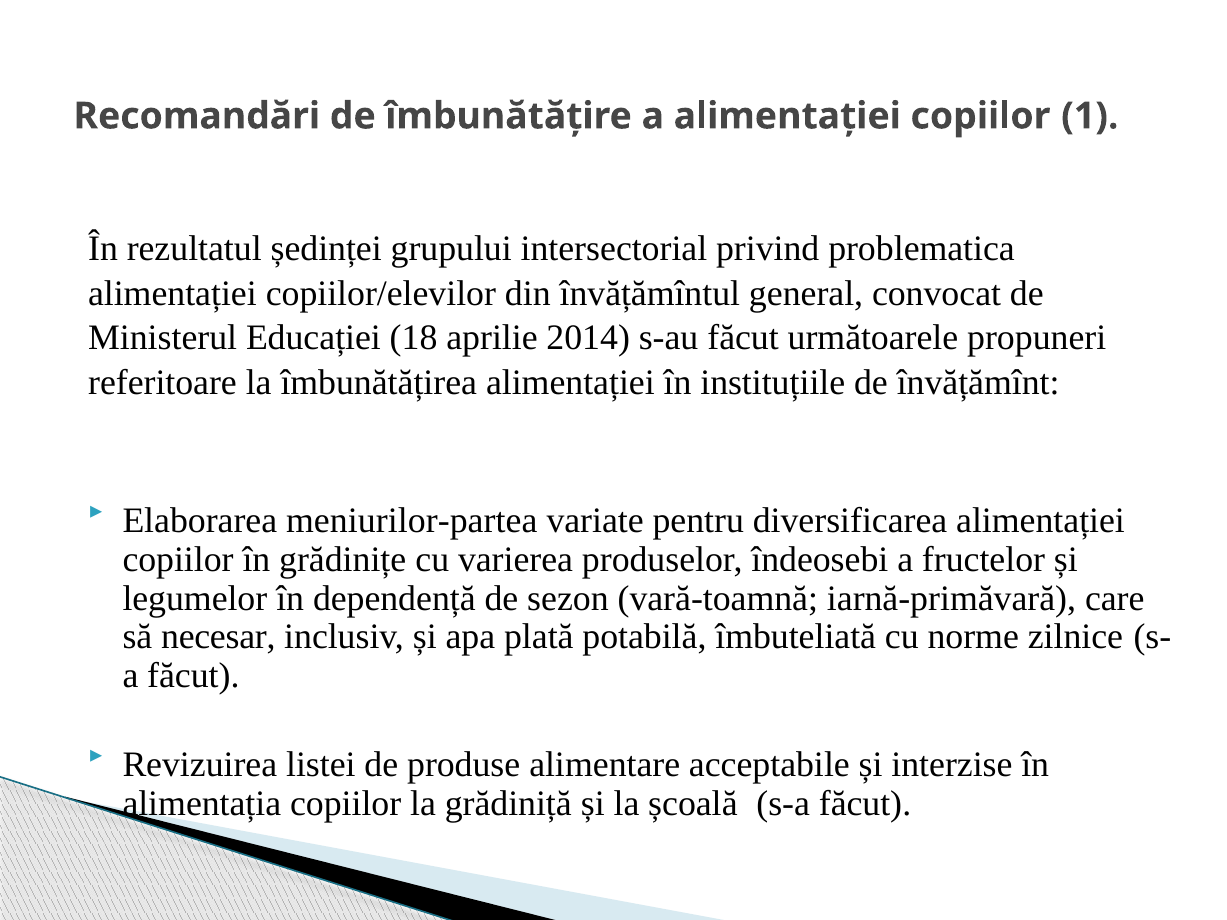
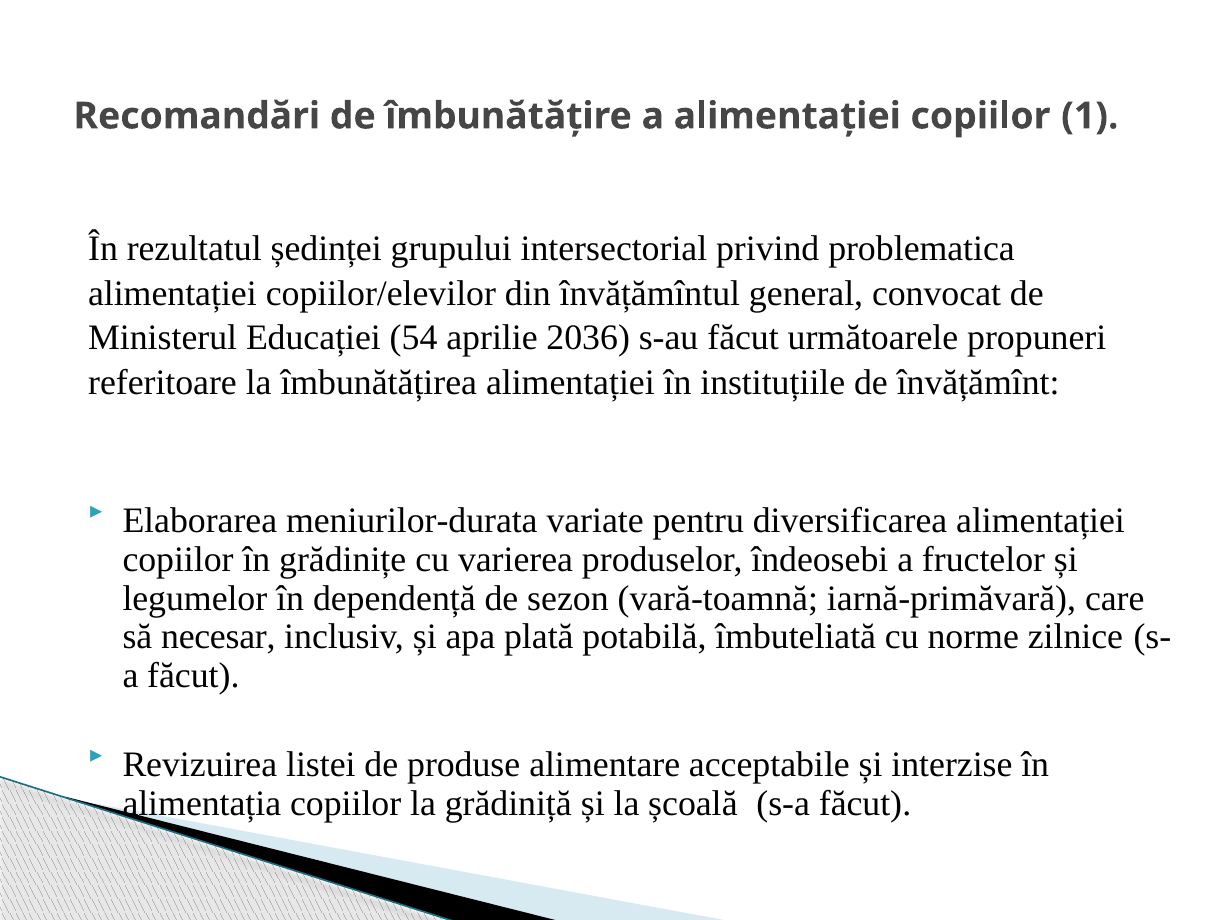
18: 18 -> 54 (414, 338)
2014: 2014 -> 2036 (588, 338)
meniurilor-partea: meniurilor-partea -> meniurilor-durata (412, 521)
